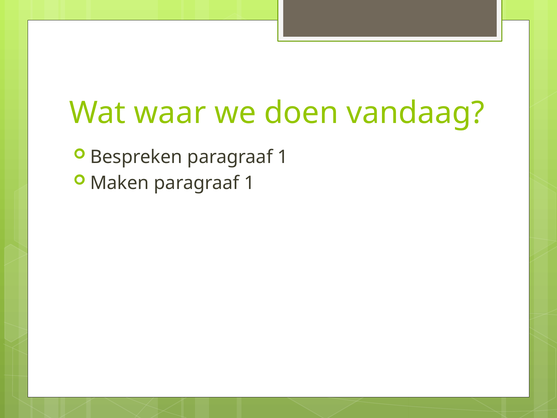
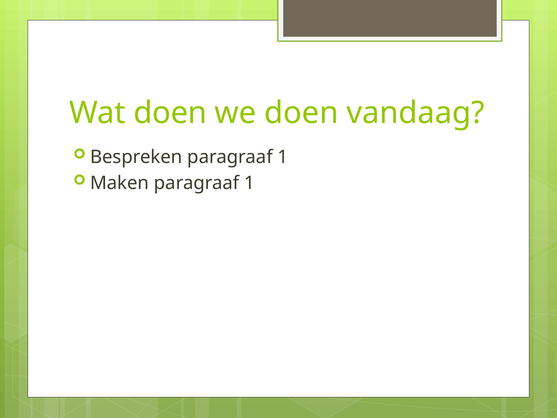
Wat waar: waar -> doen (170, 113)
